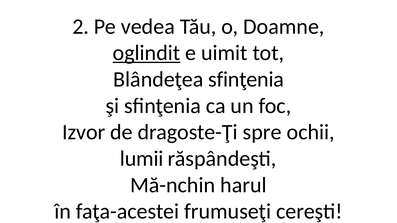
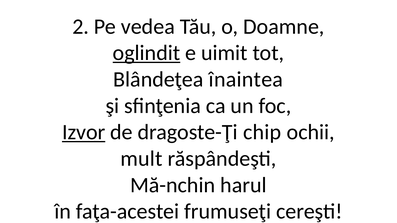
Blândeţea sfinţenia: sfinţenia -> înaintea (246, 79)
Izvor underline: none -> present (84, 132)
spre: spre -> chip (262, 132)
lumii: lumii -> mult (141, 159)
